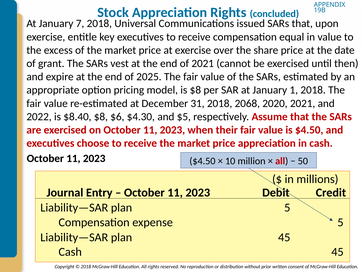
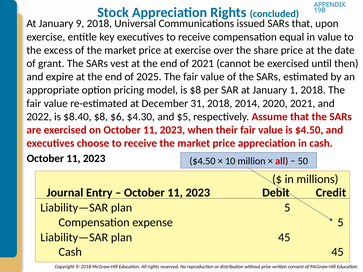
7: 7 -> 9 (80, 24)
2068: 2068 -> 2014 (247, 103)
